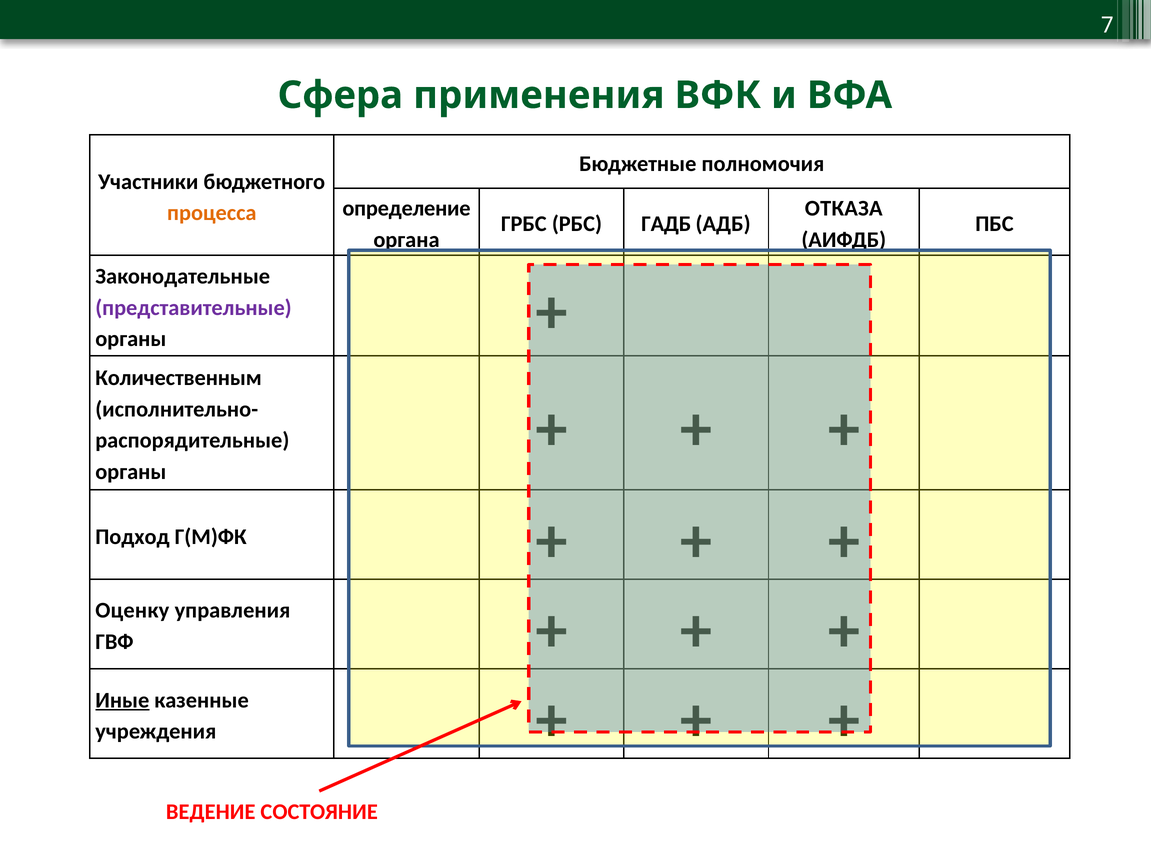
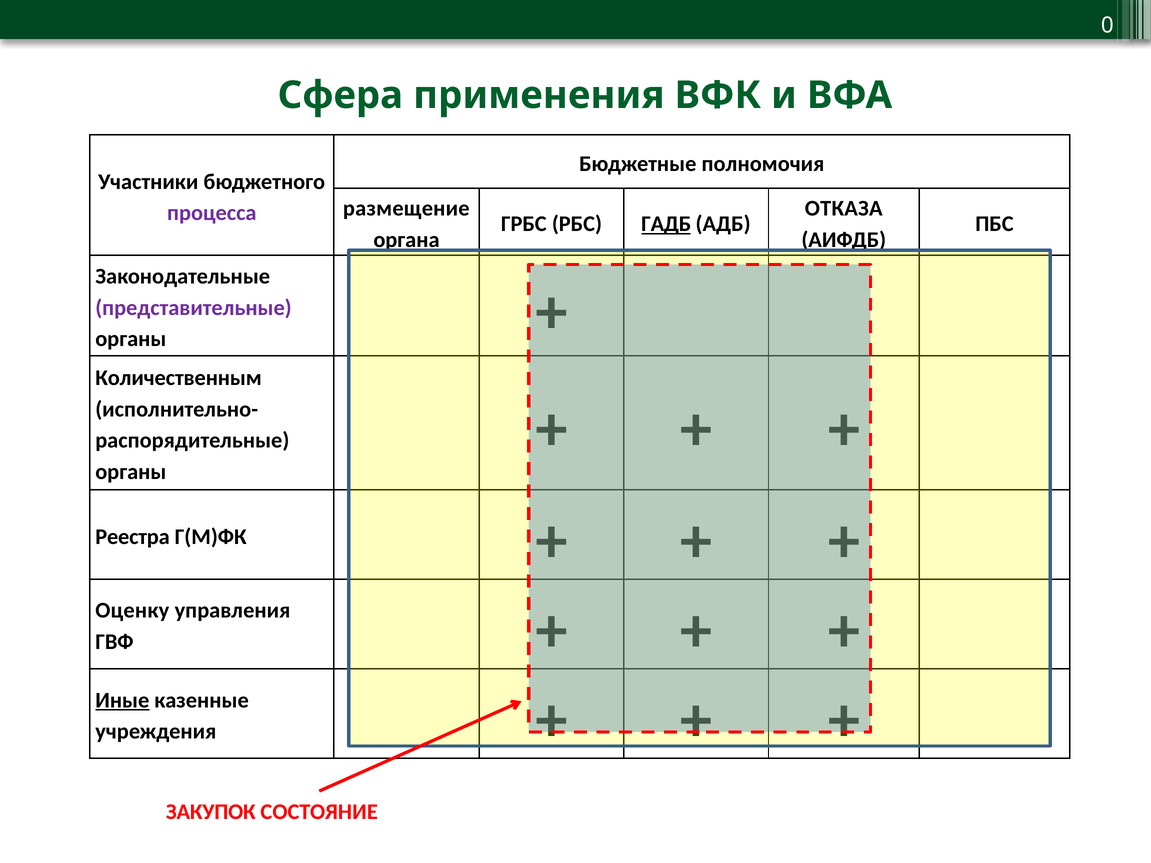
7: 7 -> 0 (1107, 25)
определение: определение -> размещение (406, 208)
процесса colour: orange -> purple (212, 213)
ГАДБ underline: none -> present (666, 224)
Подход: Подход -> Реестра (132, 537)
ВЕДЕНИЕ: ВЕДЕНИЕ -> ЗАКУПОК (211, 812)
